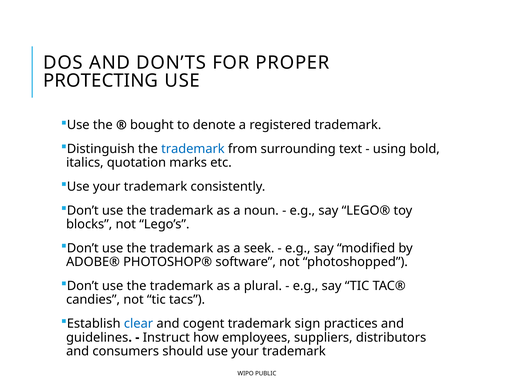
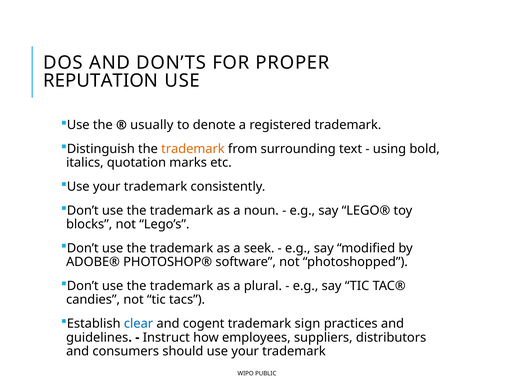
PROTECTING: PROTECTING -> REPUTATION (101, 81)
bought: bought -> usually (152, 125)
trademark colour: blue -> orange (193, 149)
